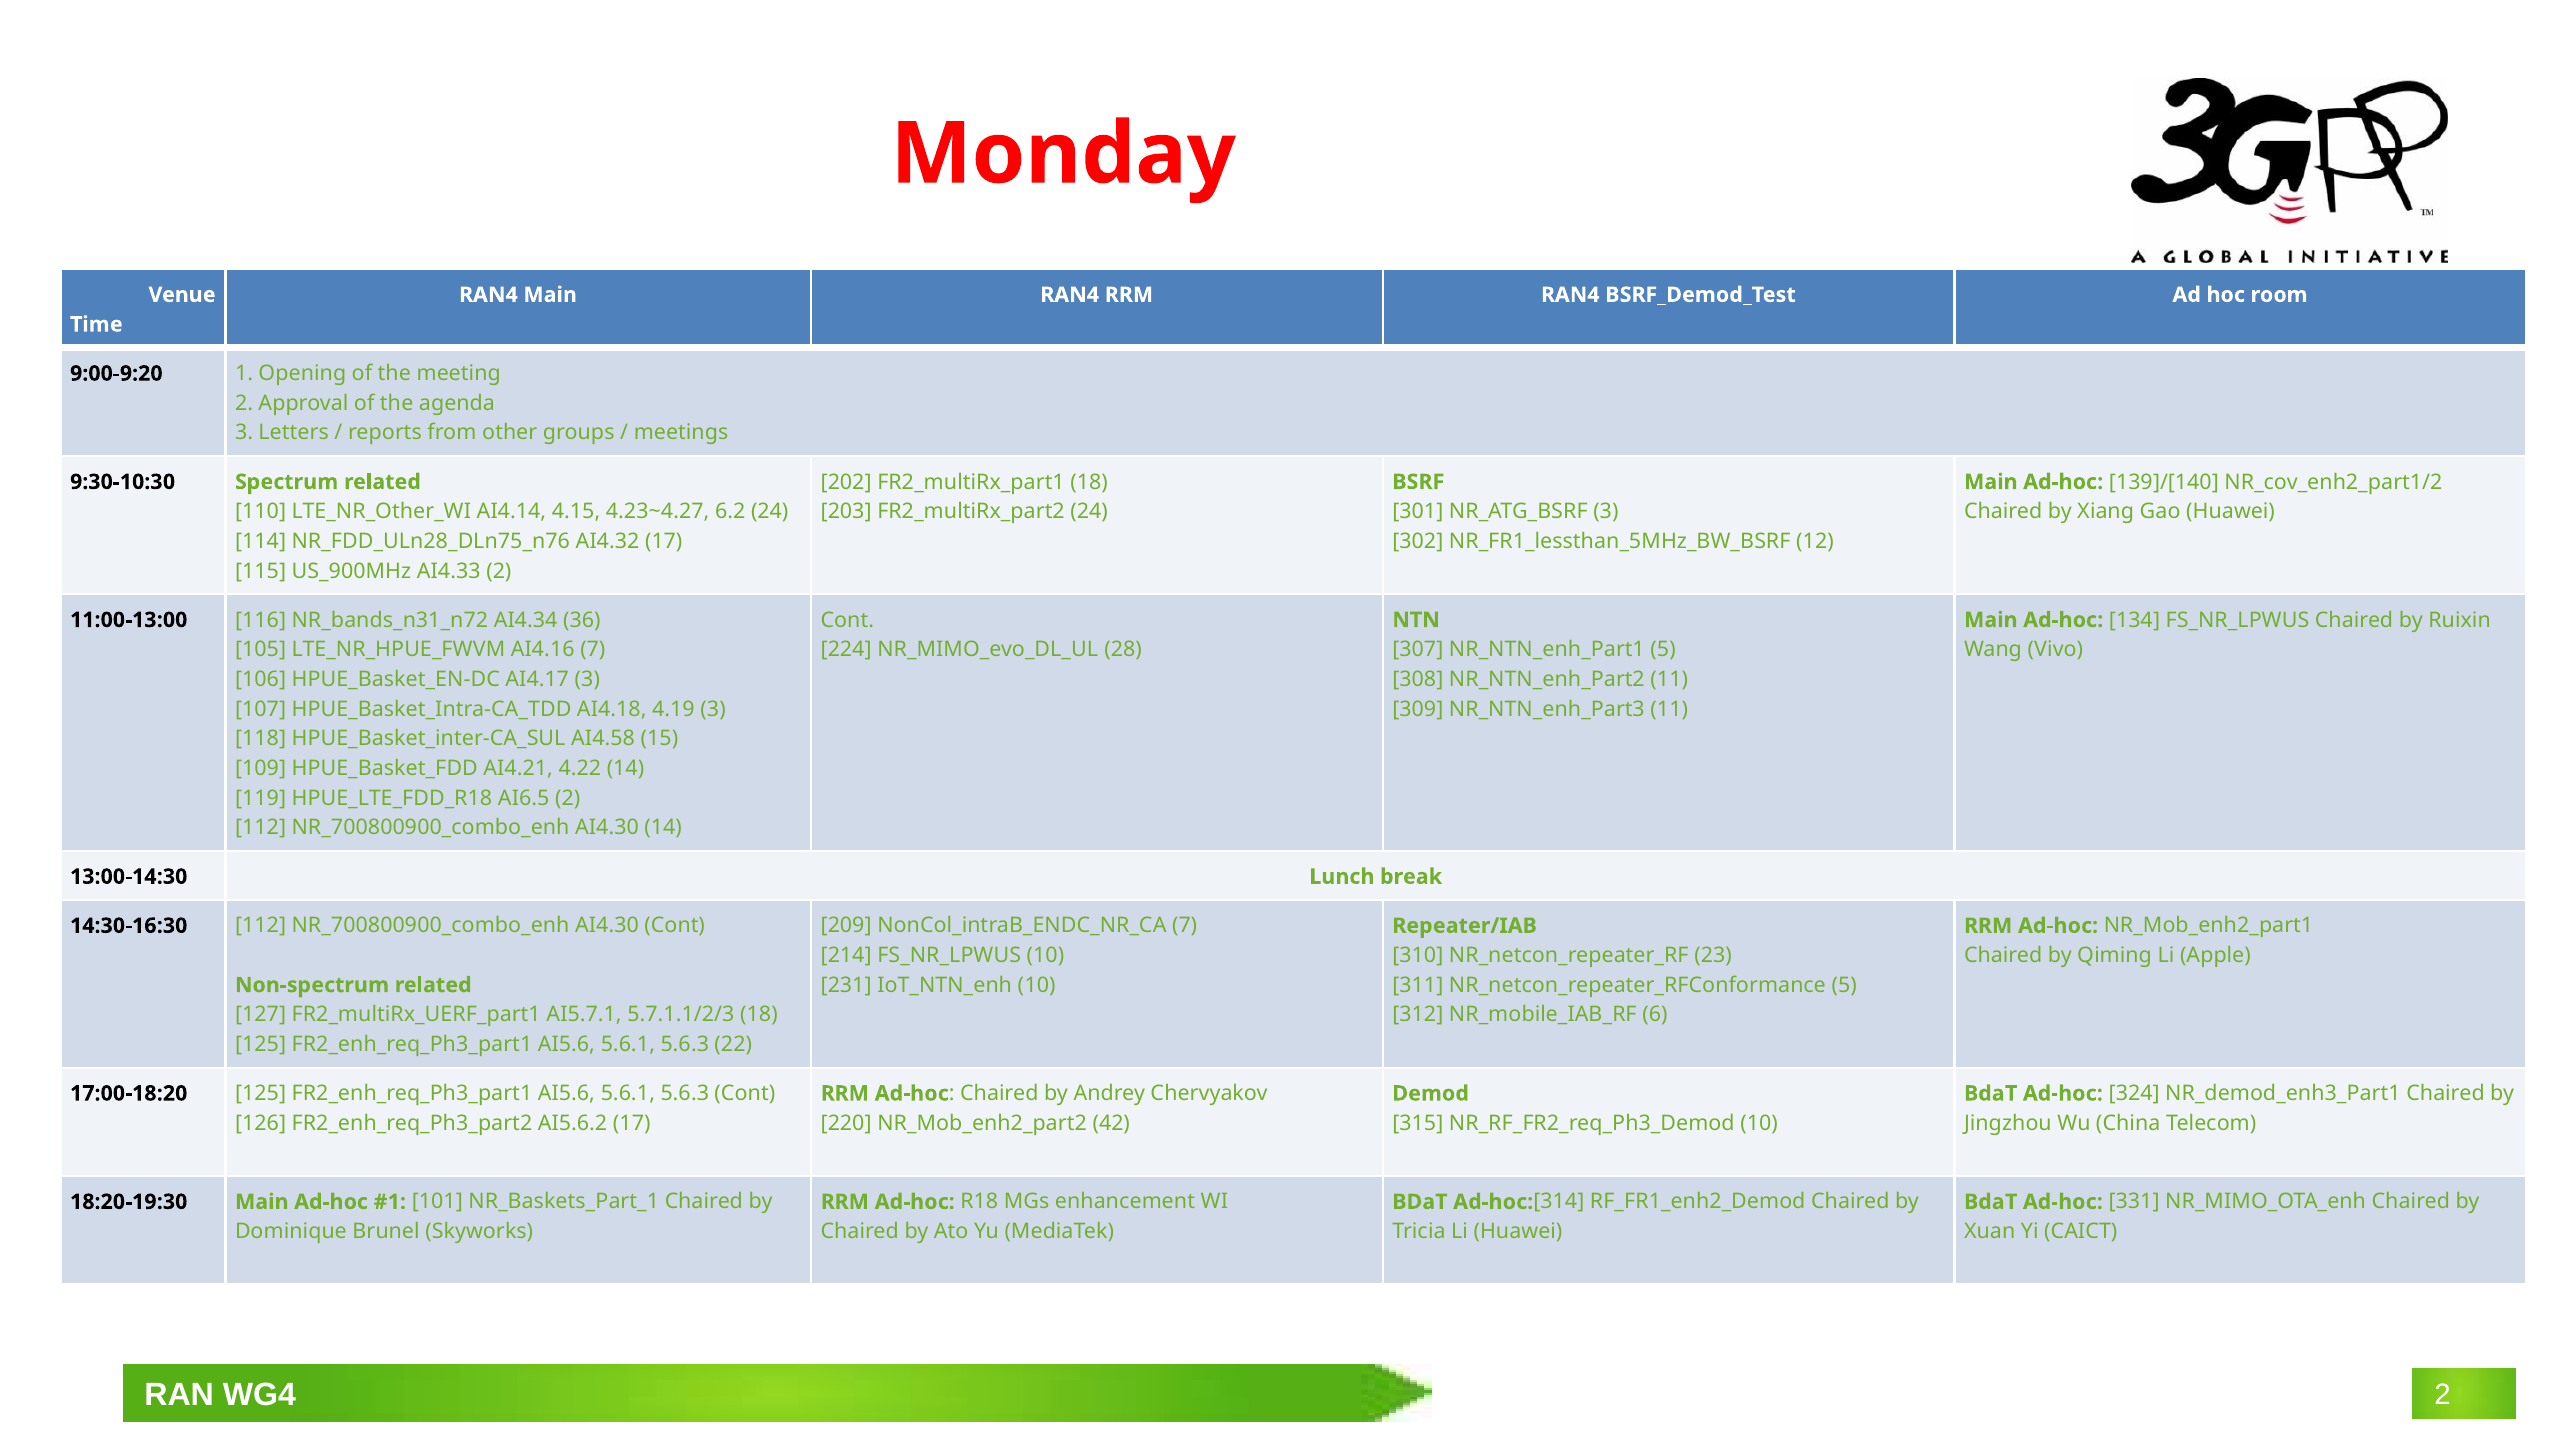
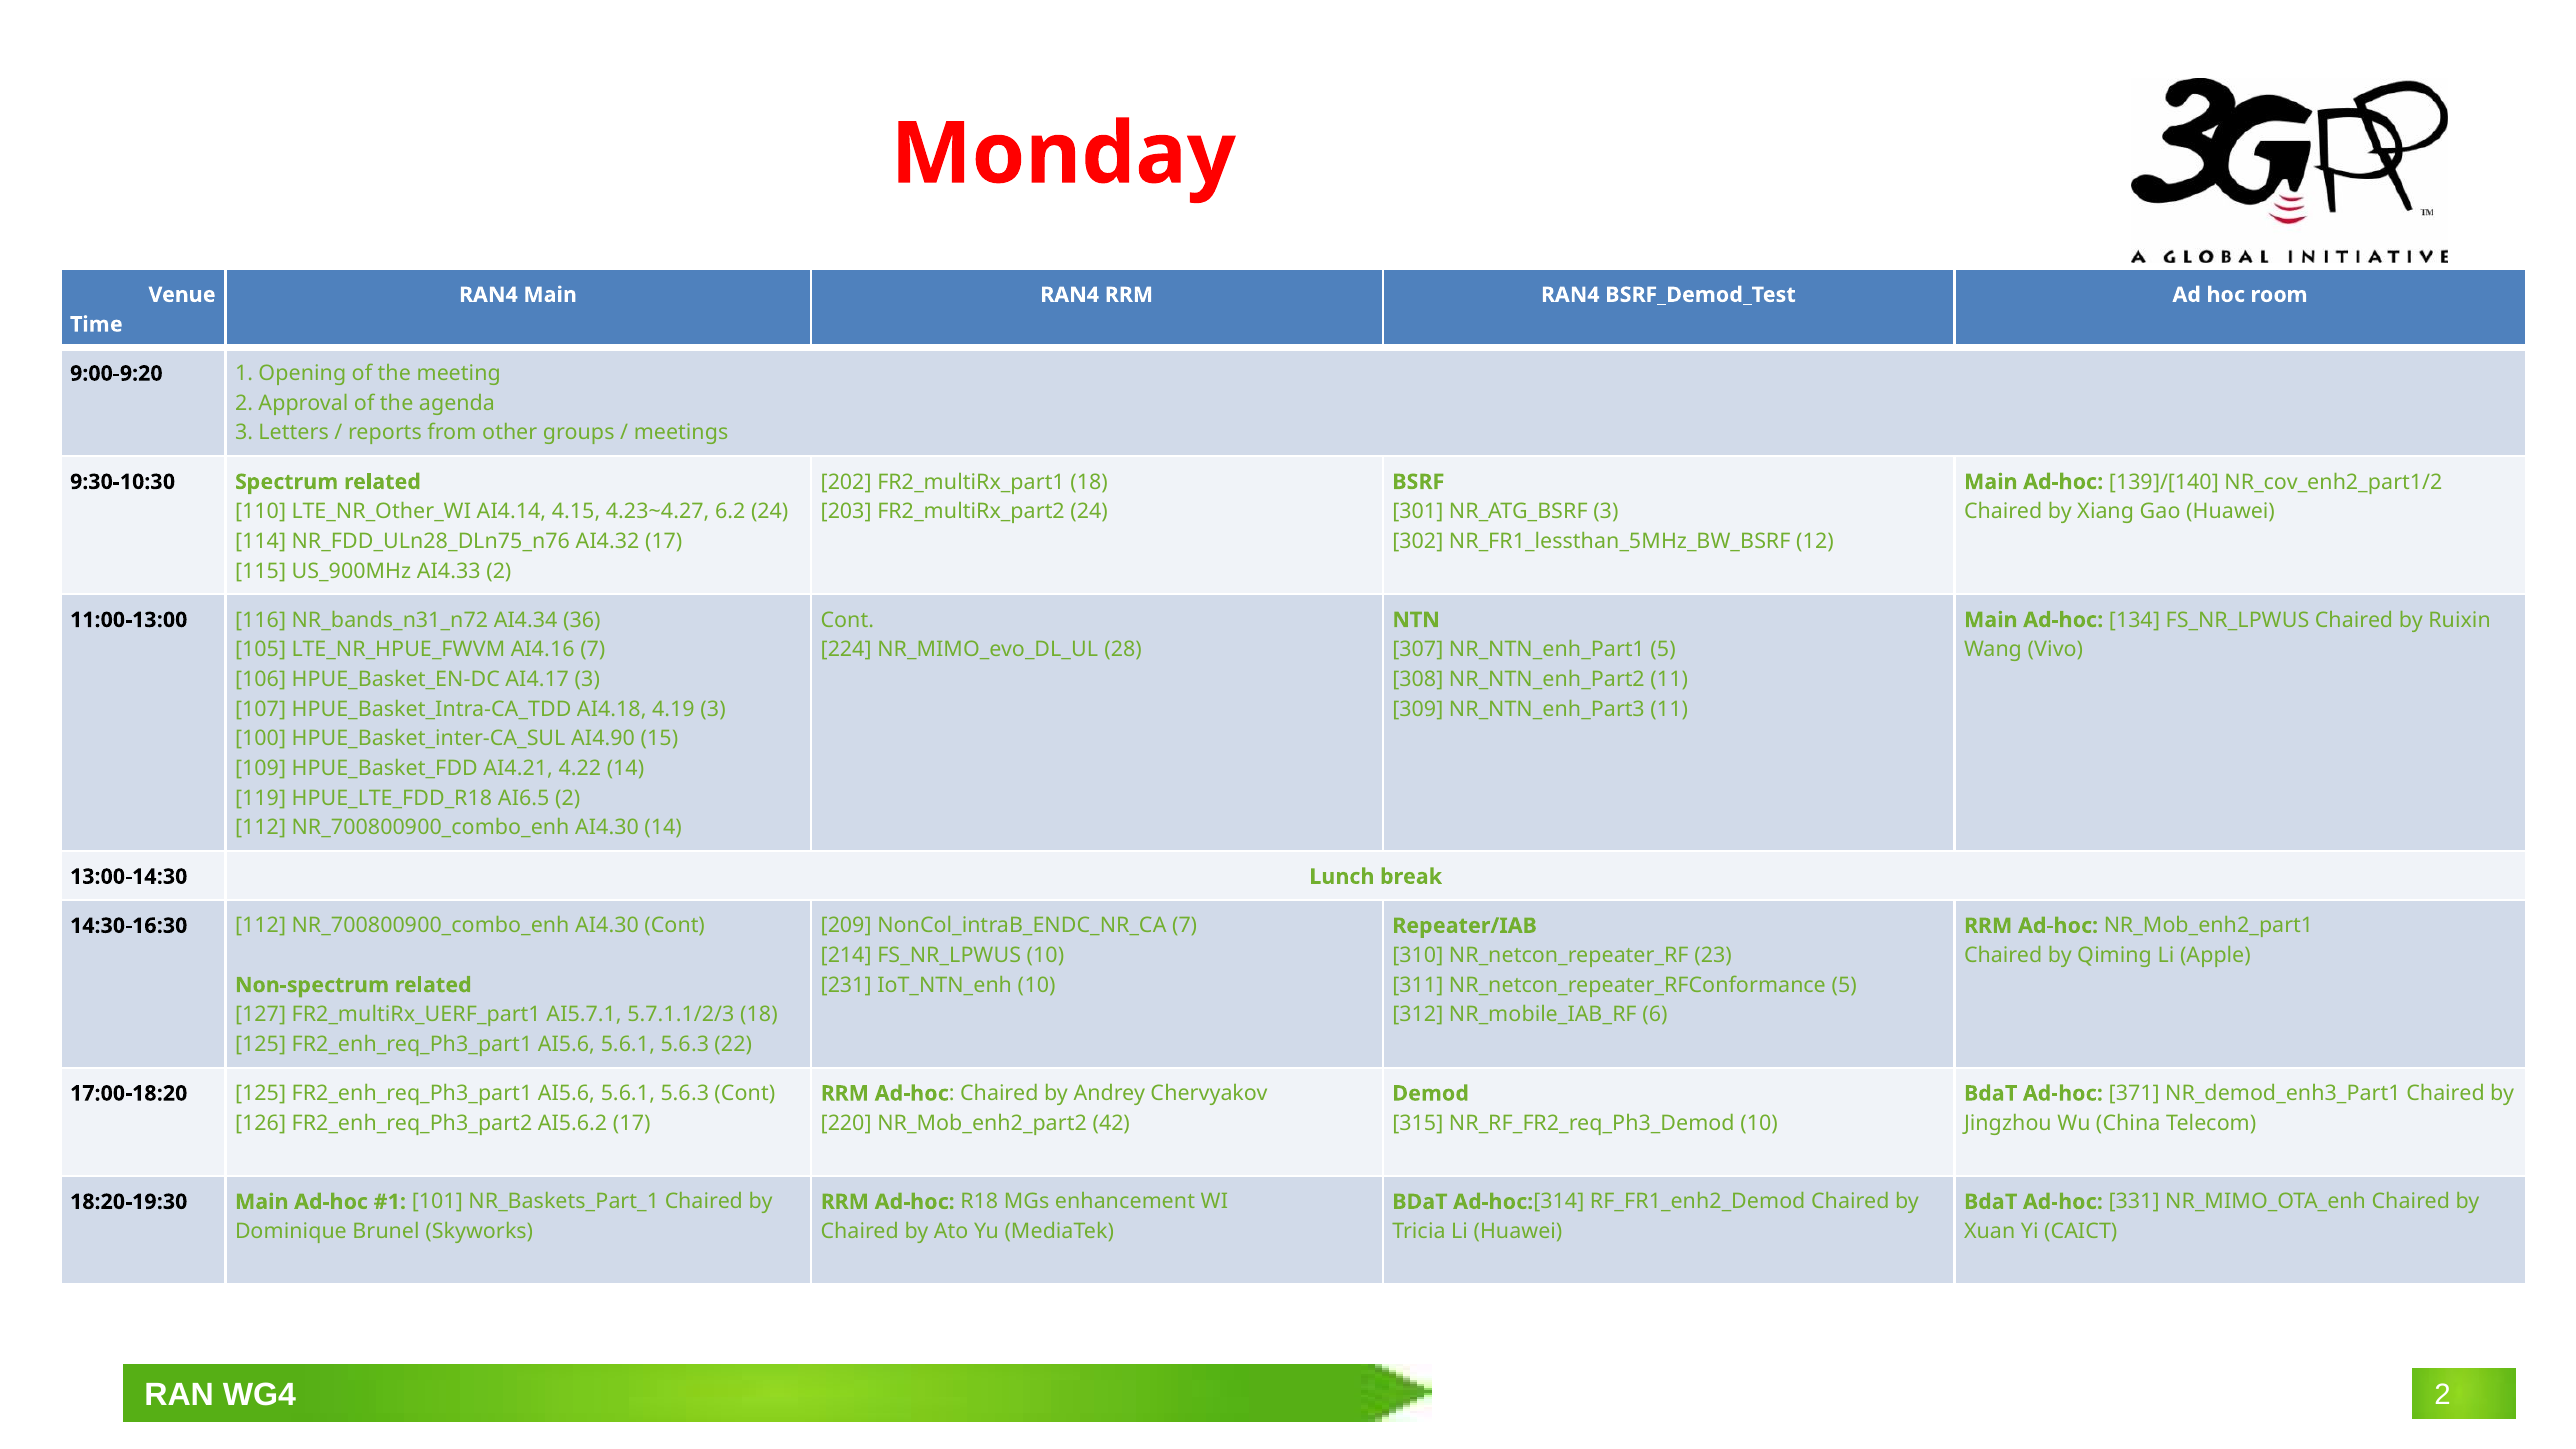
118: 118 -> 100 (261, 739)
AI4.58: AI4.58 -> AI4.90 (603, 739)
324: 324 -> 371 (2134, 1093)
